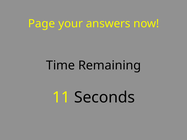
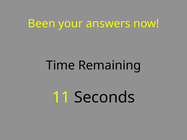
Page: Page -> Been (42, 24)
